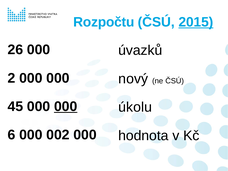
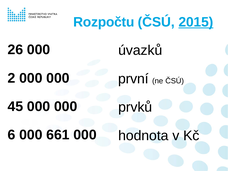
nový: nový -> první (133, 79)
000 underline: present -> none (66, 106)
úkolu: úkolu -> prvků (135, 107)
002: 002 -> 661 (58, 135)
